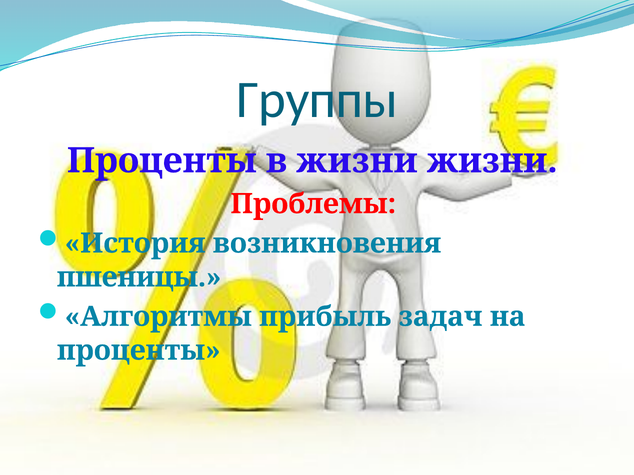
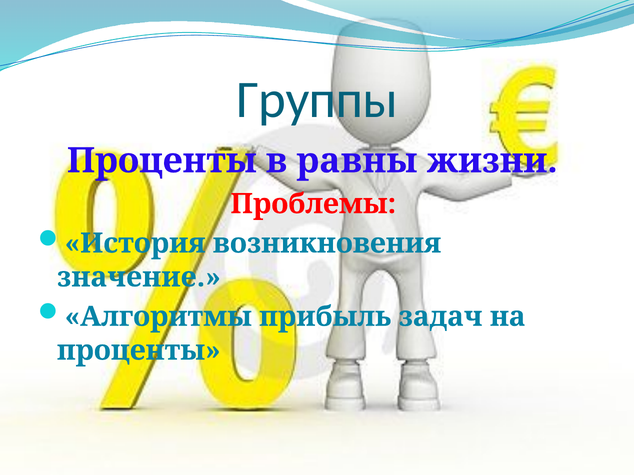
в жизни: жизни -> равны (357, 161)
пшеницы: пшеницы -> значение (139, 277)
